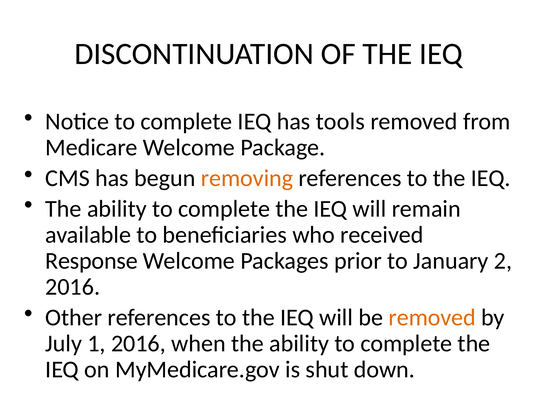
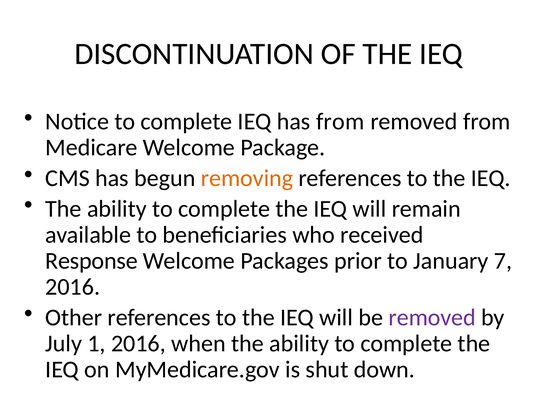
has tools: tools -> from (340, 122)
2: 2 -> 7 (503, 261)
removed colour: orange -> purple (432, 317)
